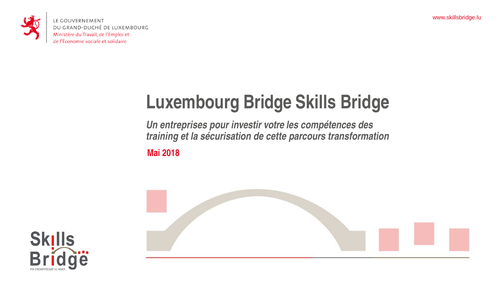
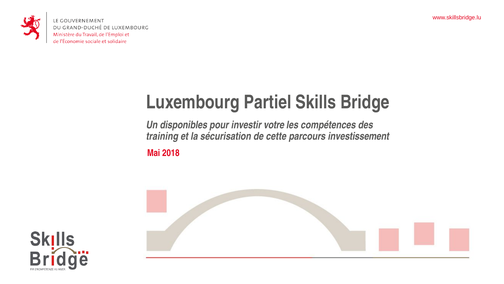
Luxembourg Bridge: Bridge -> Partiel (268, 102)
entreprises: entreprises -> disponibles (184, 125)
transformation: transformation -> investissement (359, 136)
